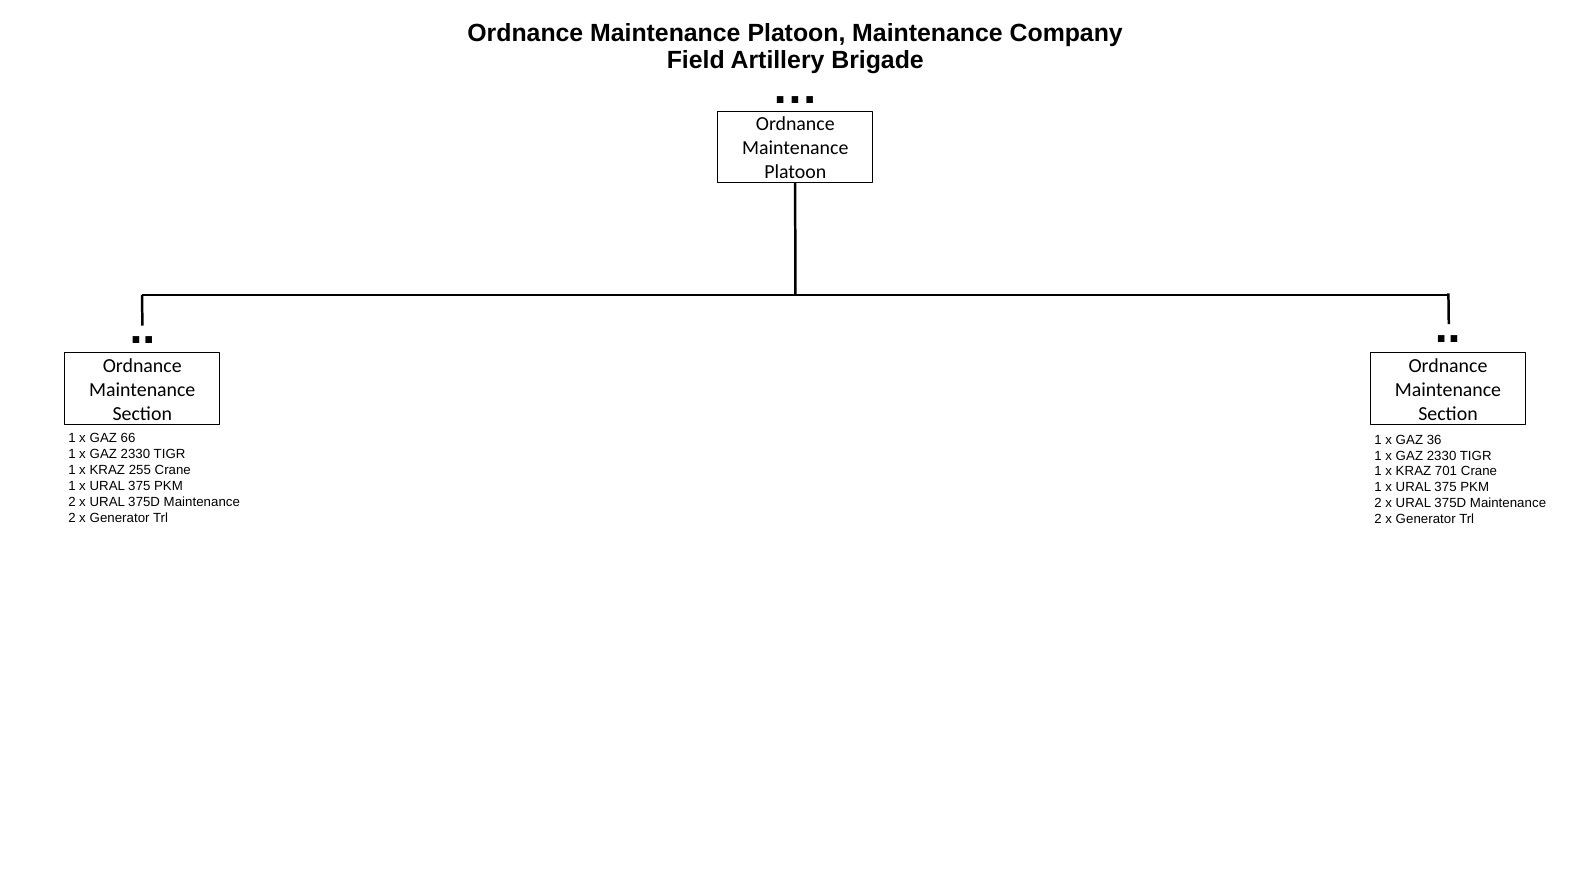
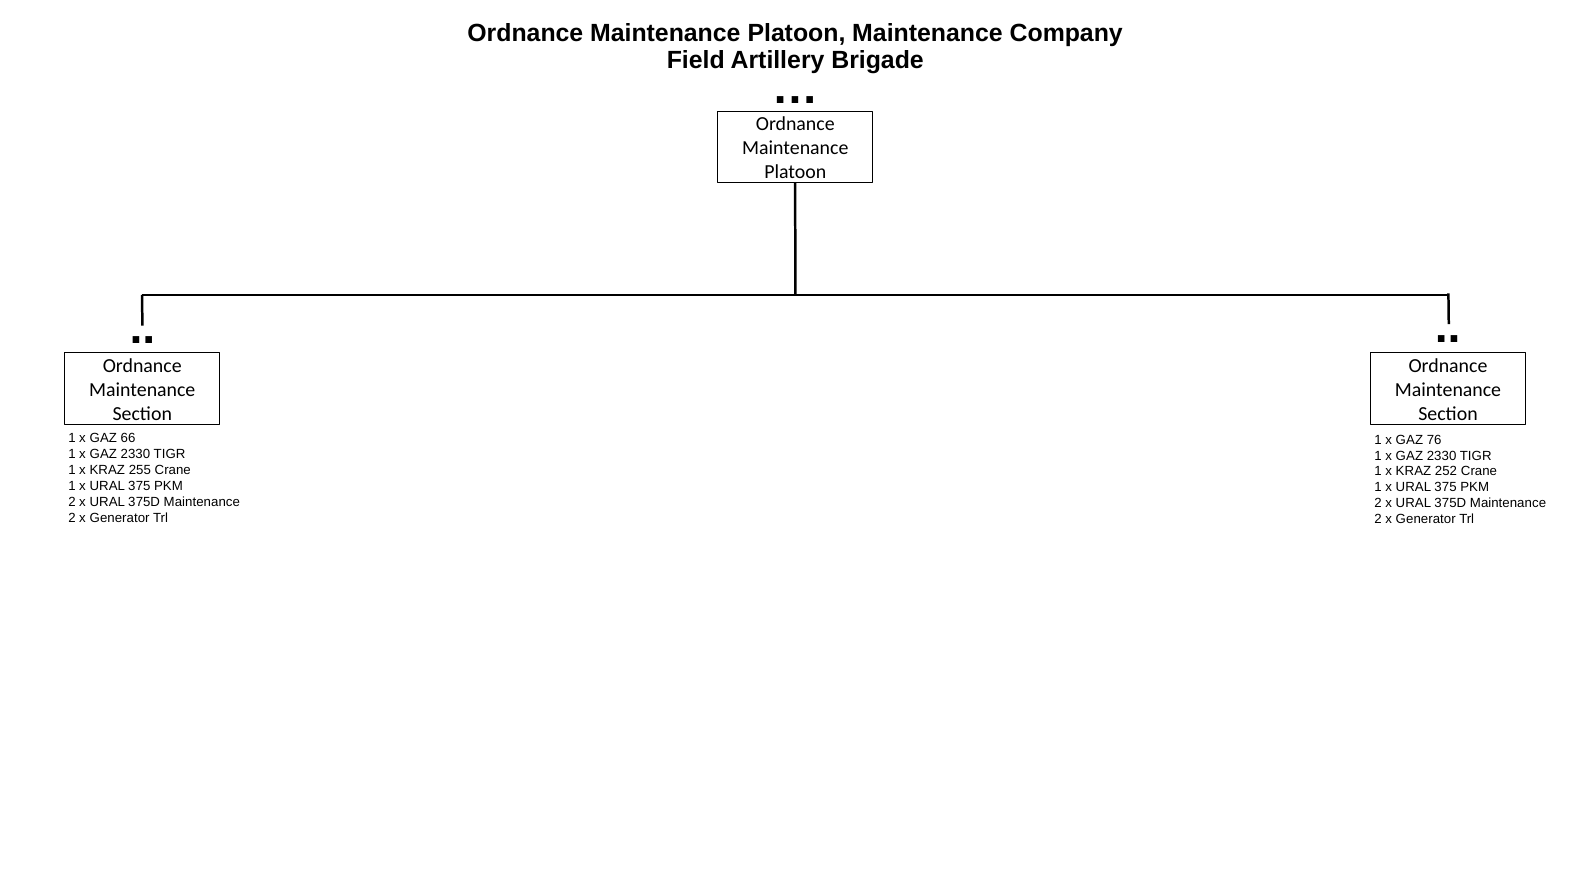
36: 36 -> 76 (1434, 440)
701: 701 -> 252 (1446, 472)
